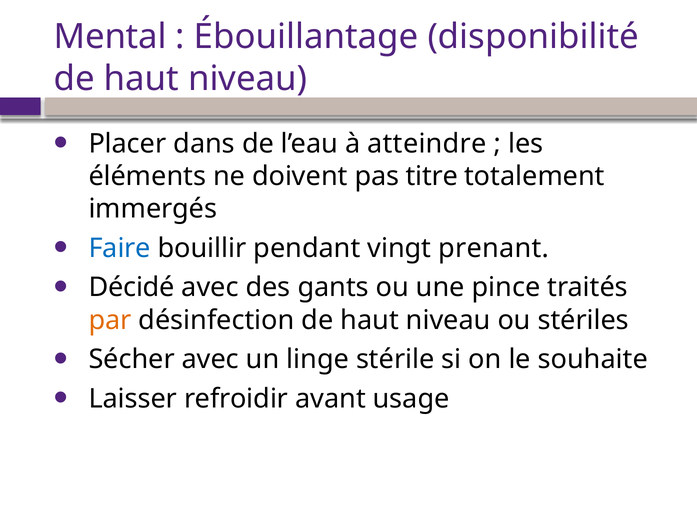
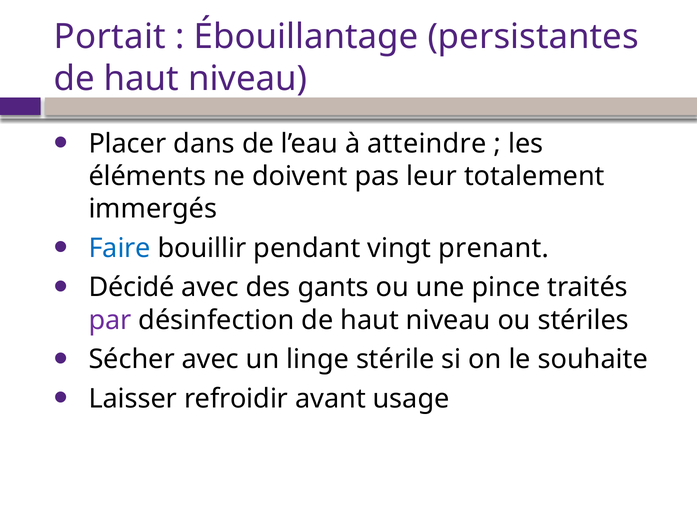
Mental: Mental -> Portait (110, 37)
disponibilité: disponibilité -> persistantes (533, 37)
titre: titre -> leur (432, 176)
par colour: orange -> purple (110, 320)
